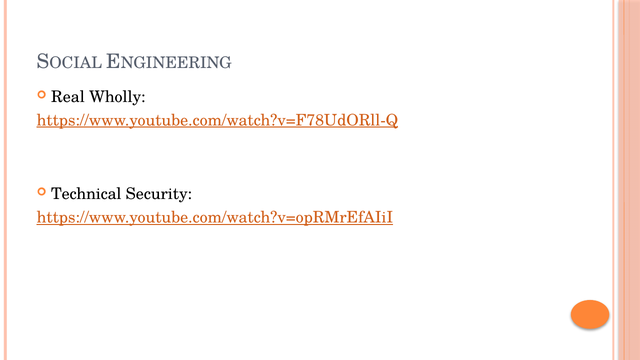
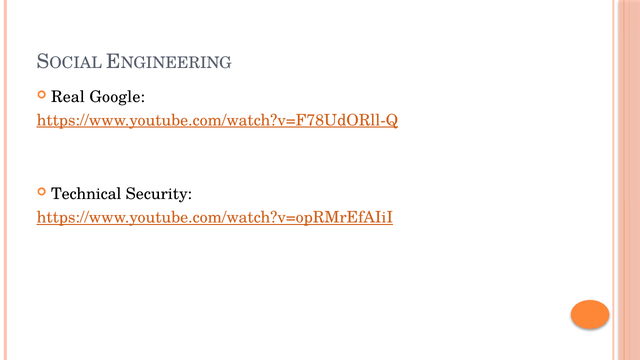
Wholly: Wholly -> Google (117, 97)
